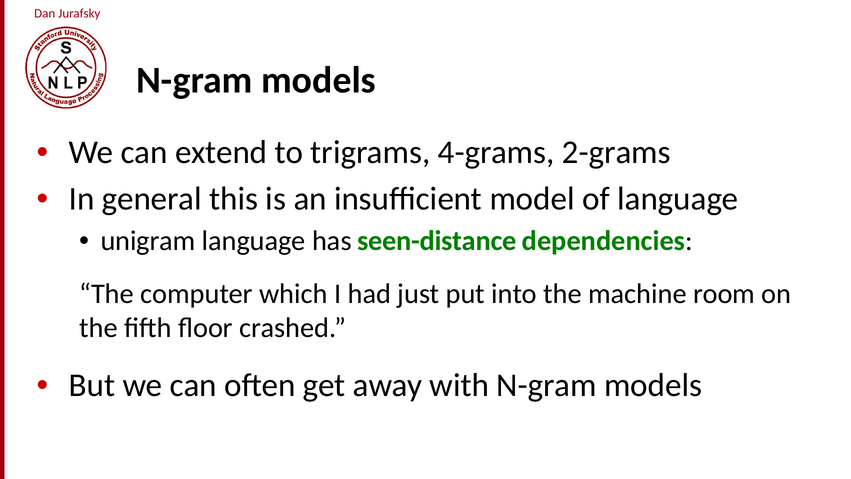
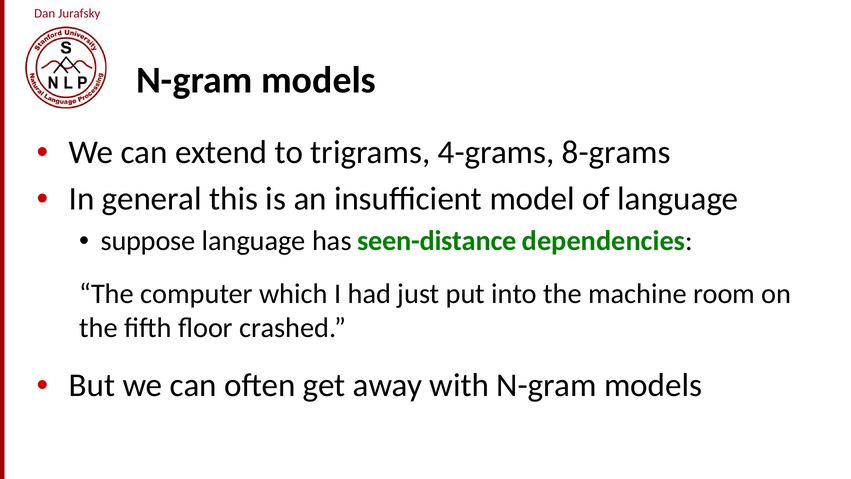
2-grams: 2-grams -> 8-grams (616, 152)
unigram: unigram -> suppose (148, 241)
